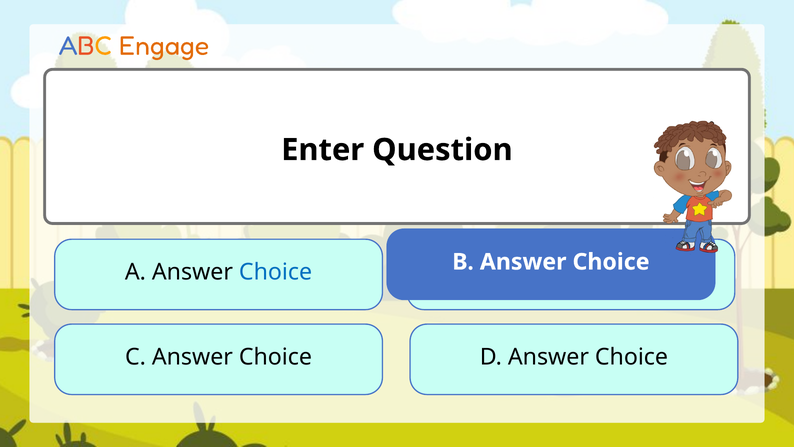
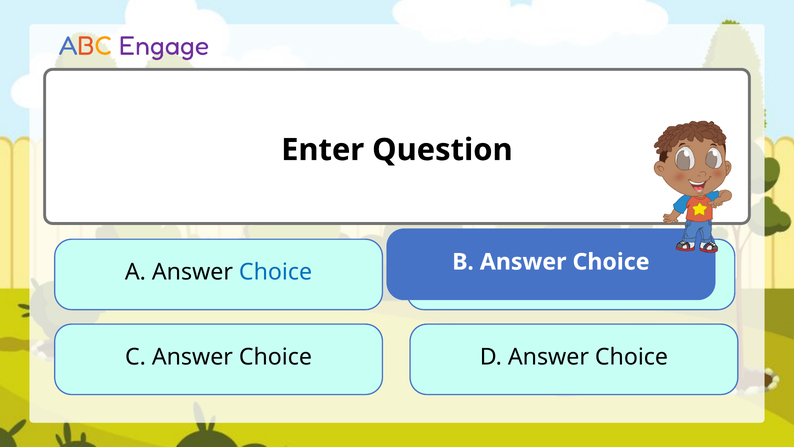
Engage colour: orange -> purple (164, 46)
